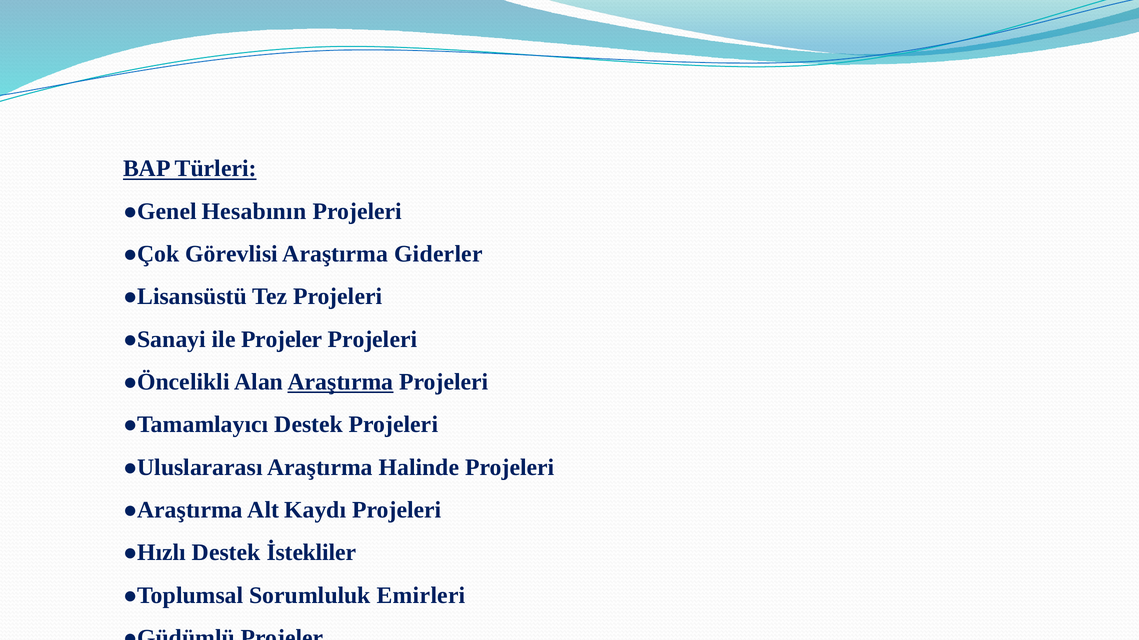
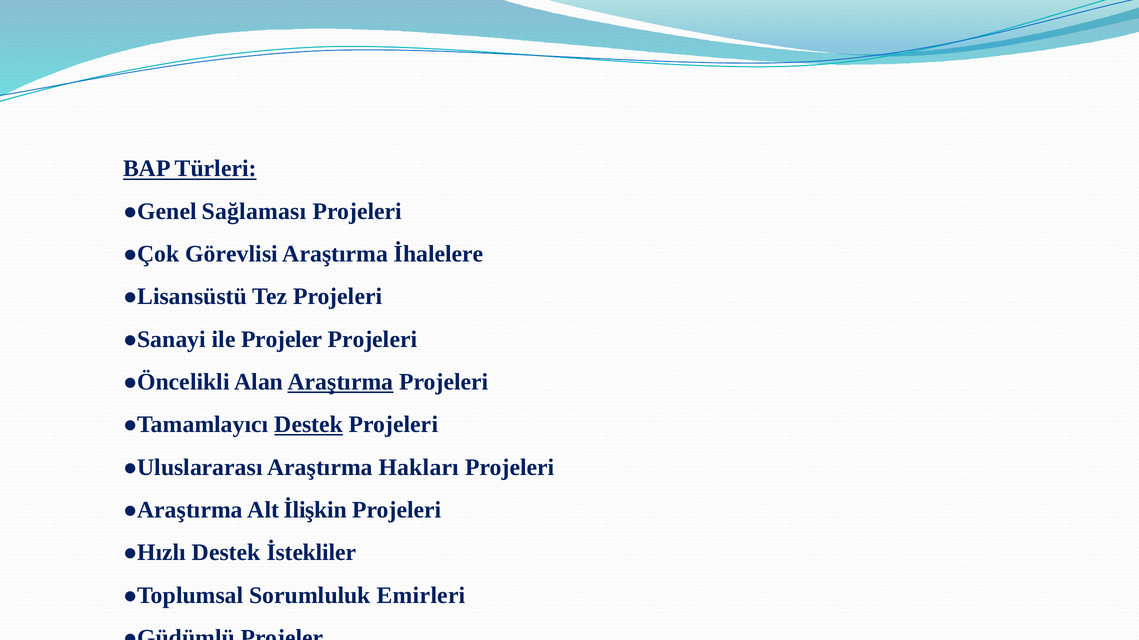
Hesabının: Hesabının -> Sağlaması (254, 212)
Giderler: Giderler -> İhalelere (439, 254)
Destek underline: none -> present (309, 425)
Halinde: Halinde -> Hakları (419, 468)
Kaydı: Kaydı -> İlişkin (315, 511)
